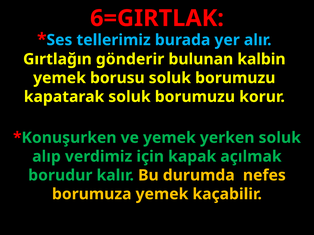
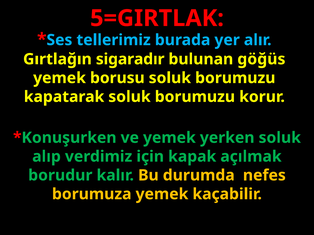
6=GIRTLAK: 6=GIRTLAK -> 5=GIRTLAK (157, 18)
gönderir: gönderir -> sigaradır (130, 59)
kalbin: kalbin -> göğüs (261, 59)
